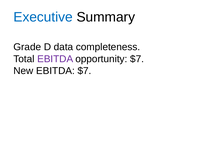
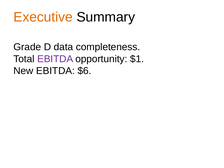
Executive colour: blue -> orange (43, 17)
opportunity $7: $7 -> $1 (137, 59)
EBITDA $7: $7 -> $6 (85, 71)
